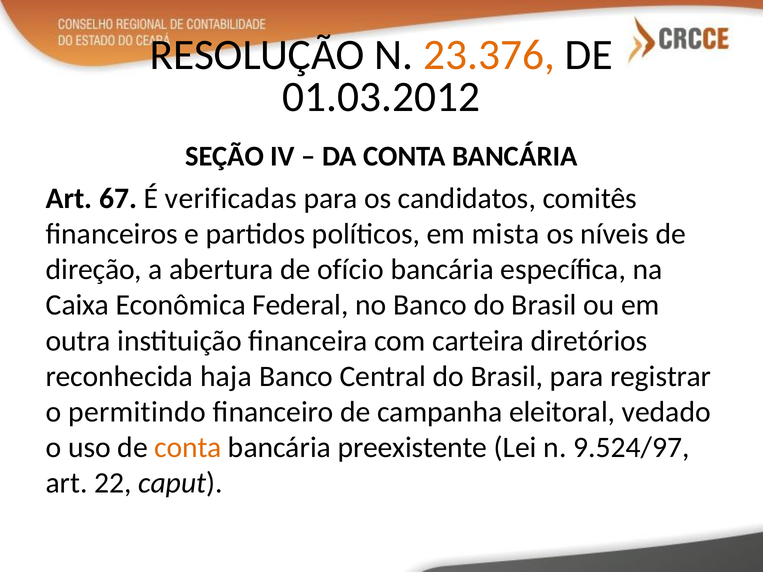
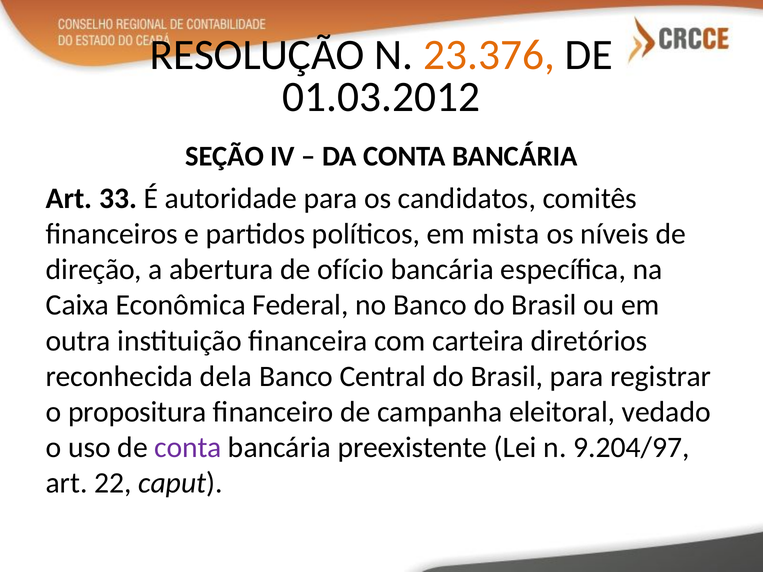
67: 67 -> 33 (118, 198)
verificadas: verificadas -> autoridade (231, 198)
haja: haja -> dela (226, 377)
permitindo: permitindo -> propositura (137, 412)
conta colour: orange -> purple (188, 448)
9.524/97: 9.524/97 -> 9.204/97 (631, 448)
